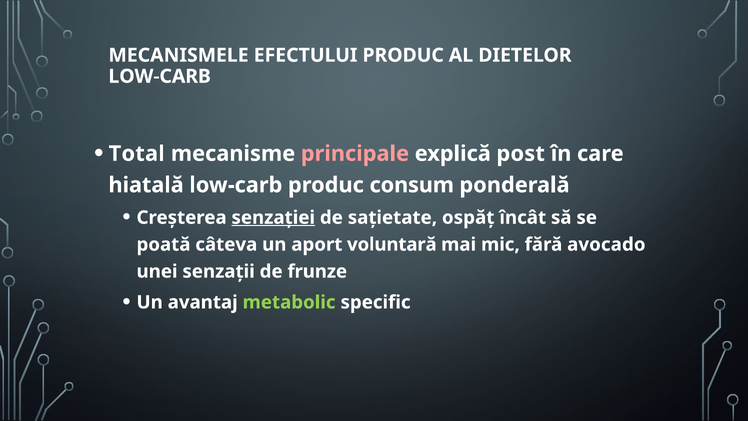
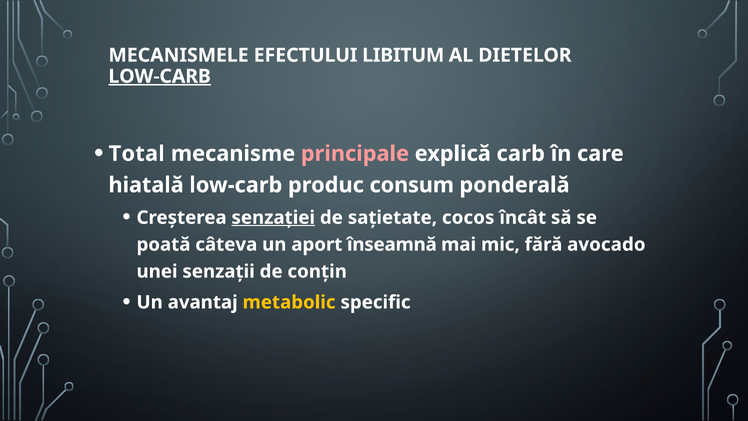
EFECTULUI PRODUC: PRODUC -> LIBITUM (403, 55)
LOW-CARB underline: none -> present (160, 76)
post: post -> carb (521, 154)
ospăț: ospăț -> cocos (468, 217)
voluntară: voluntară -> înseamnă (392, 244)
frunze: frunze -> conțin (317, 271)
metabolic colour: light green -> yellow (289, 302)
